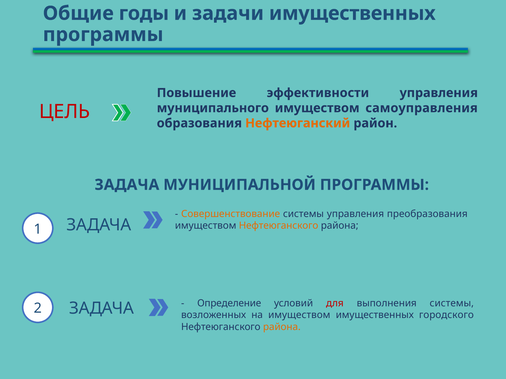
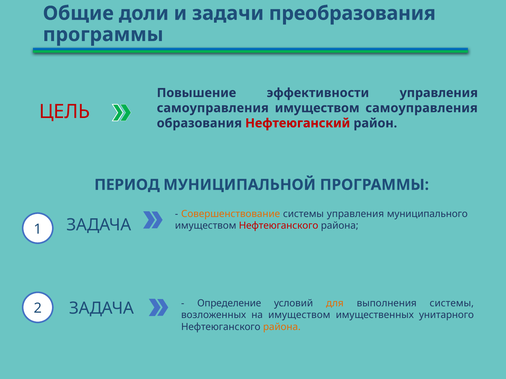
годы: годы -> доли (144, 13)
задачи имущественных: имущественных -> преобразования (352, 13)
муниципального: муниципального -> самоуправления (213, 108)
Нефтеюганский colour: orange -> red (298, 123)
ЗАДАЧА: ЗАДАЧА -> ПЕРИОД (127, 185)
преобразования: преобразования -> муниципального (427, 214)
Нефтеюганского colour: orange -> red (279, 226)
для colour: red -> orange (335, 304)
городского: городского -> унитарного (446, 315)
